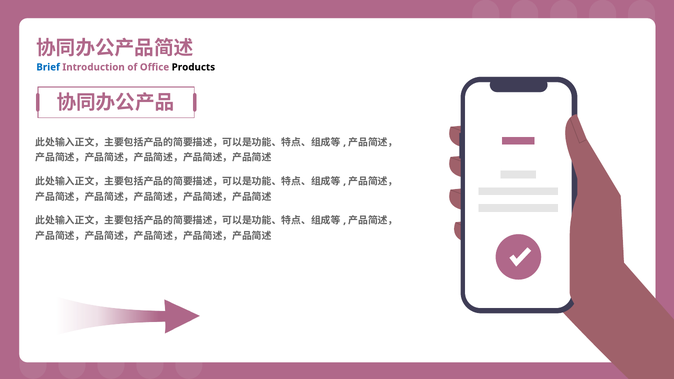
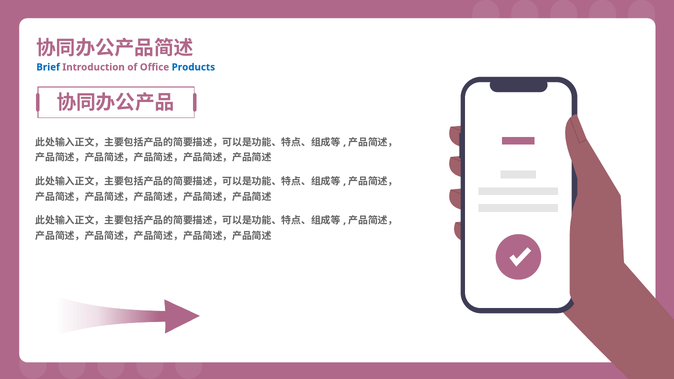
Products colour: black -> blue (193, 67)
